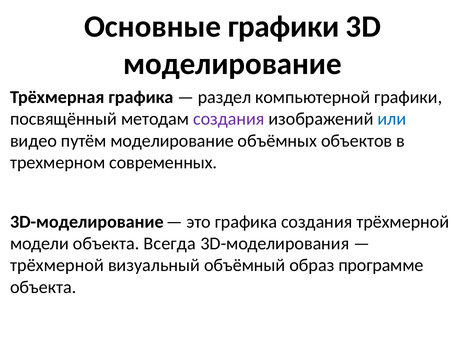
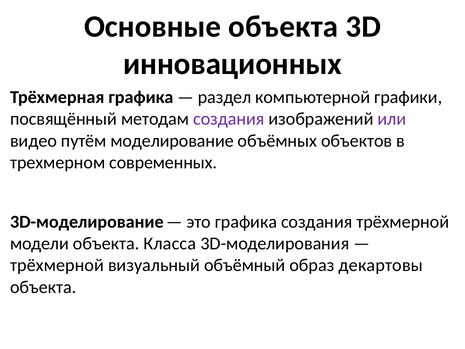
Основные графики: графики -> объекта (283, 27)
моделирование: моделирование -> инновационных (232, 64)
или colour: blue -> purple (392, 119)
Всегда: Всегда -> Класса (170, 243)
программе: программе -> декартовы (381, 265)
